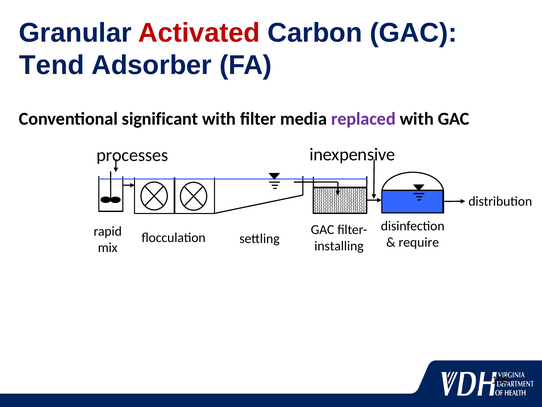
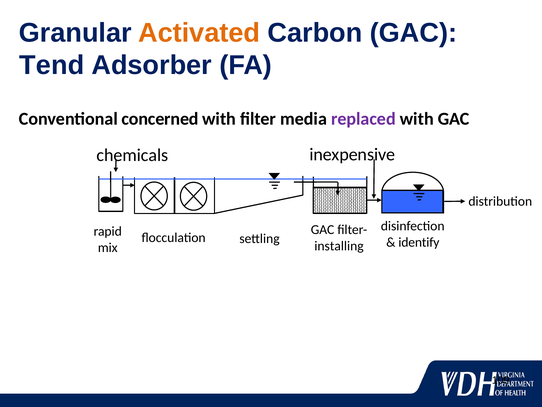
Activated colour: red -> orange (199, 33)
significant: significant -> concerned (160, 119)
processes: processes -> chemicals (132, 155)
require: require -> identify (419, 242)
